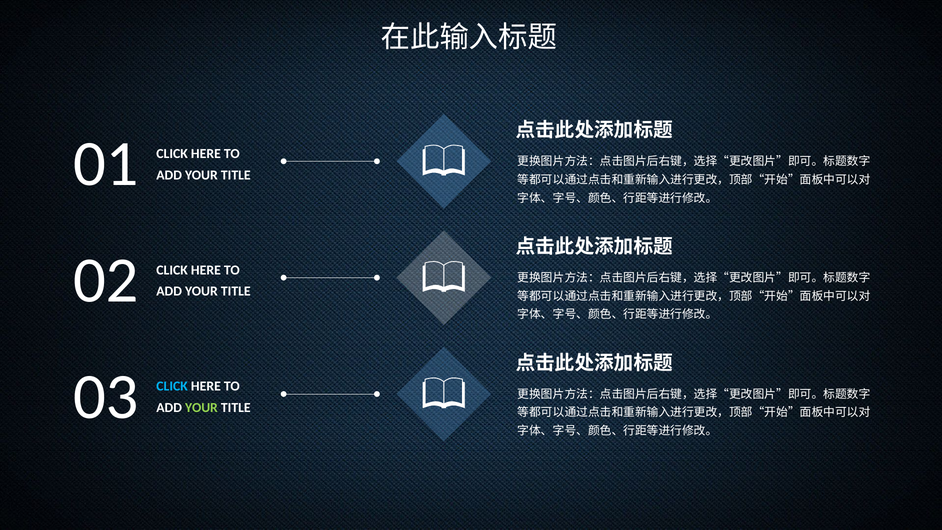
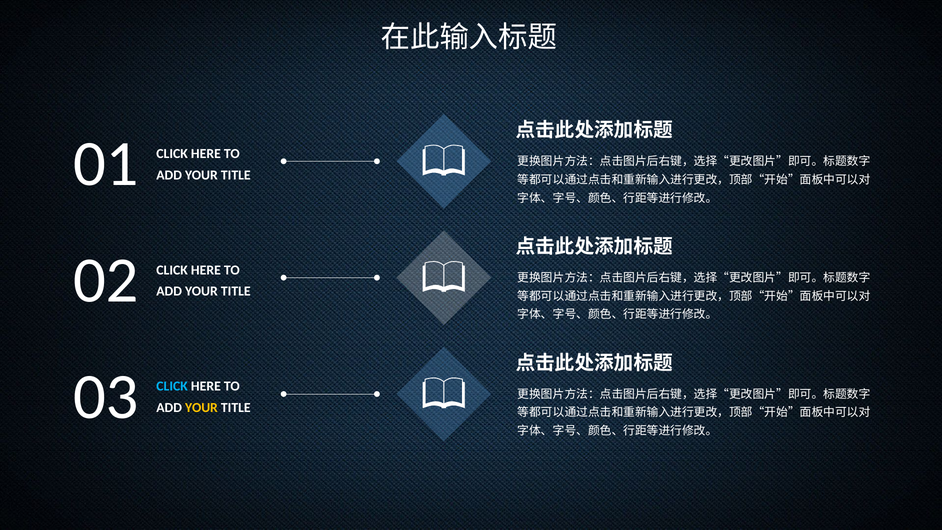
YOUR colour: light green -> yellow (201, 408)
